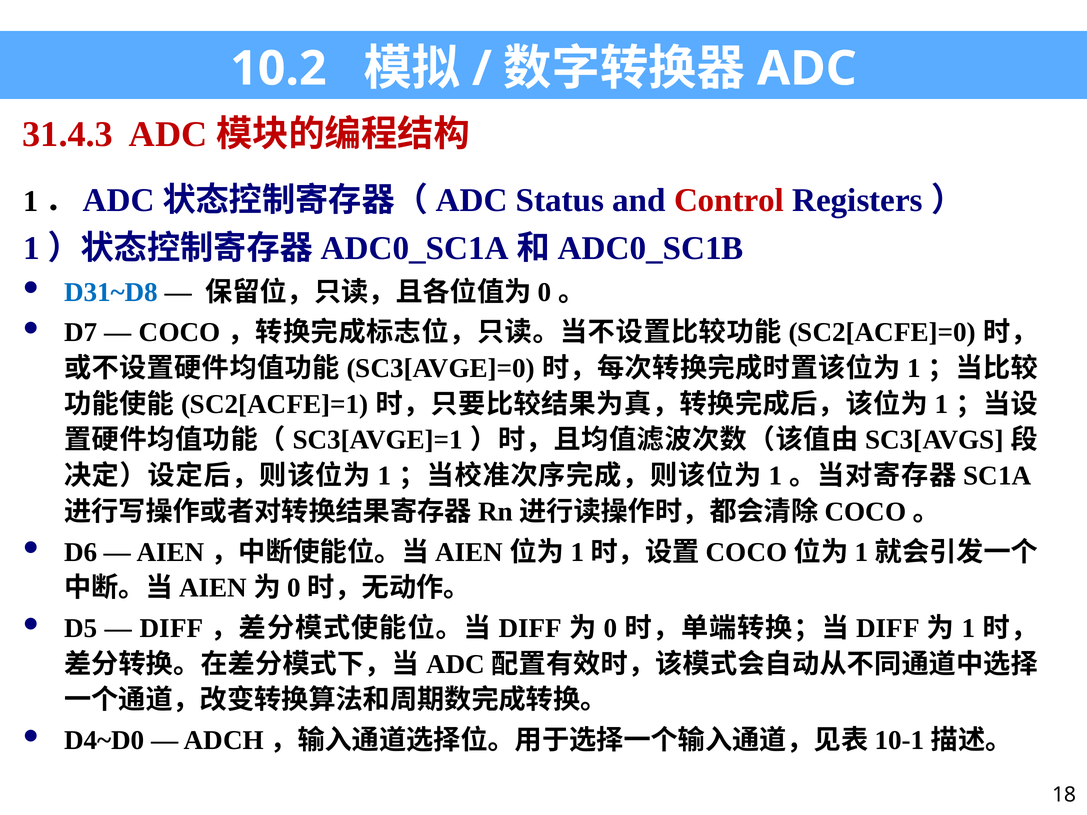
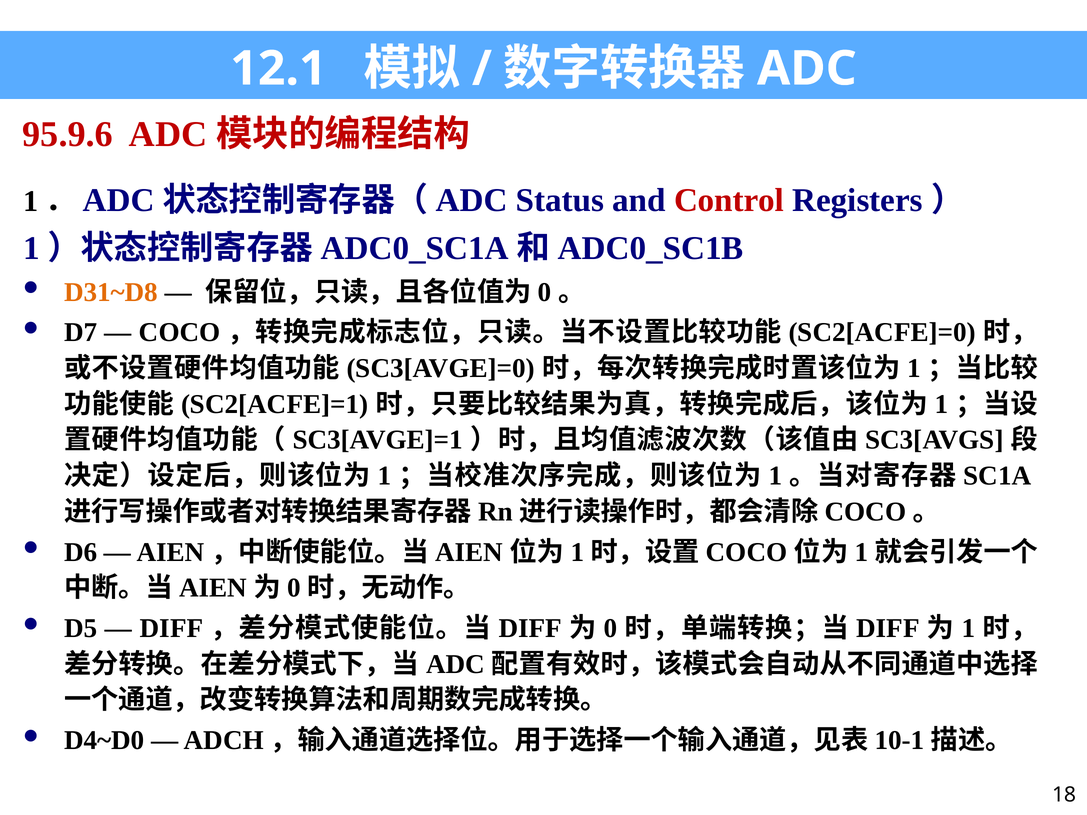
10.2: 10.2 -> 12.1 (278, 69)
31.4.3: 31.4.3 -> 95.9.6 (68, 134)
D31~D8 colour: blue -> orange (111, 292)
